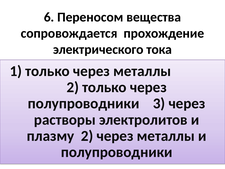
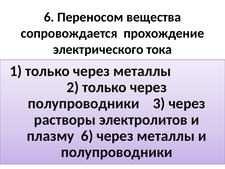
плазму 2: 2 -> 6 (87, 136)
